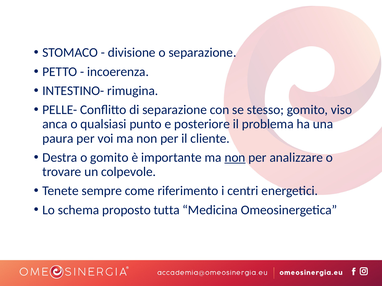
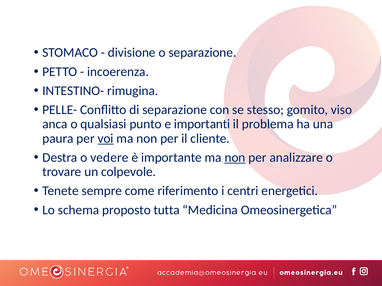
posteriore: posteriore -> importanti (202, 124)
voi underline: none -> present (106, 139)
o gomito: gomito -> vedere (109, 158)
